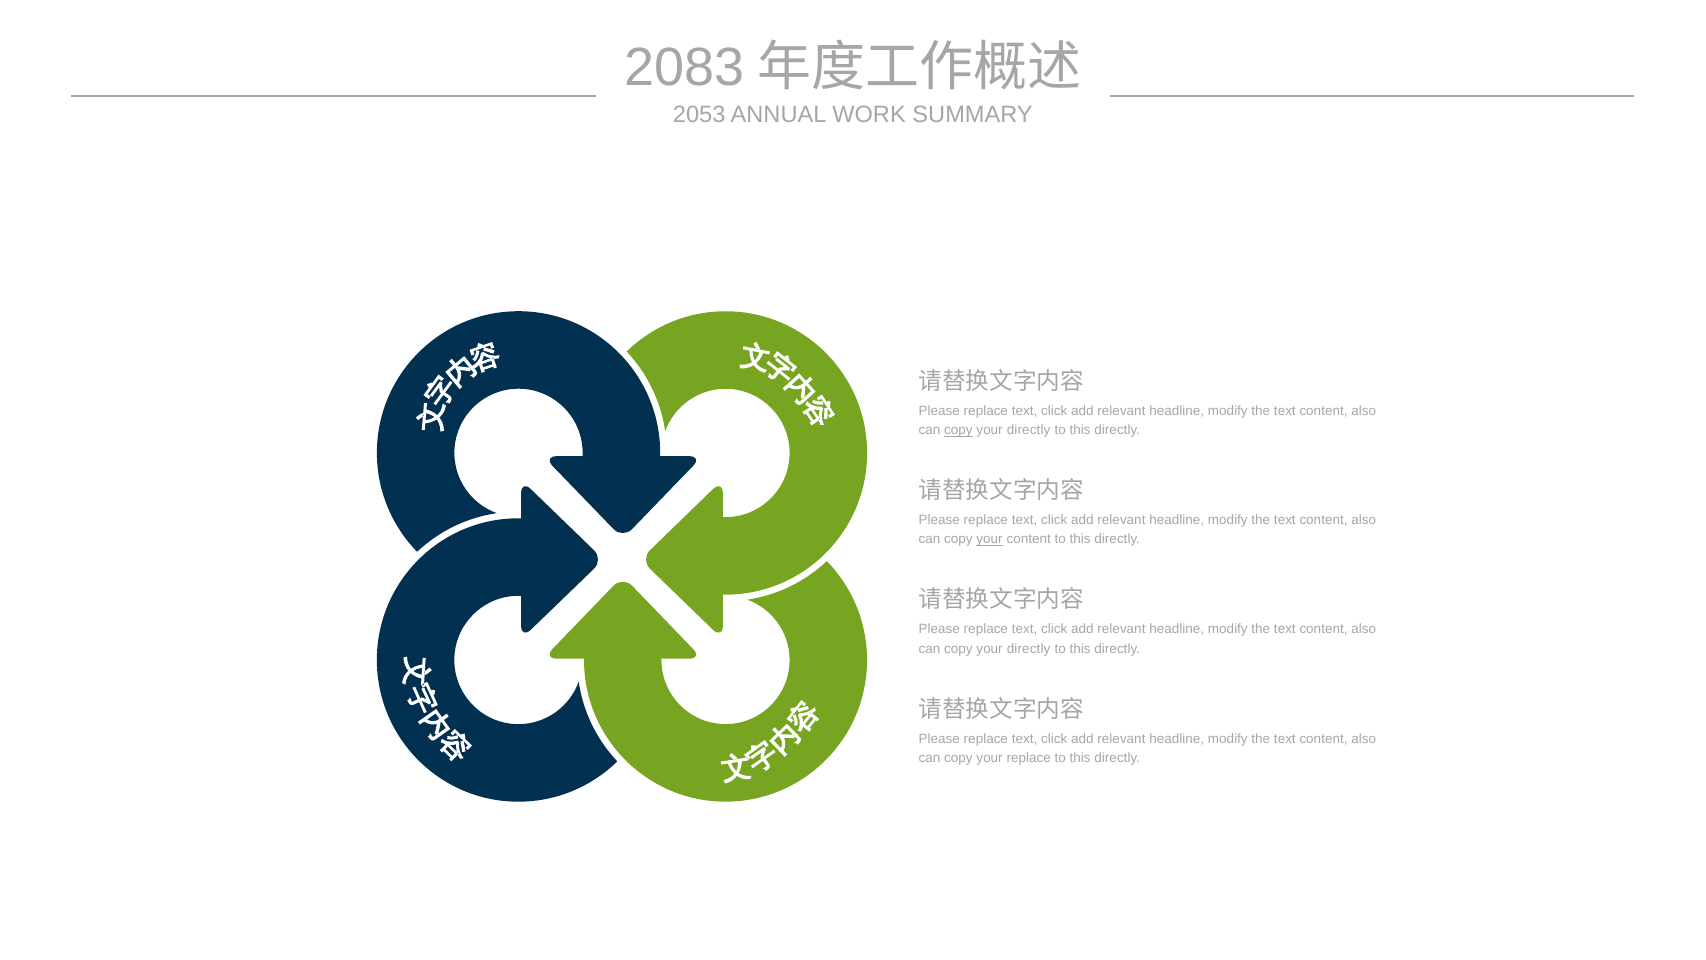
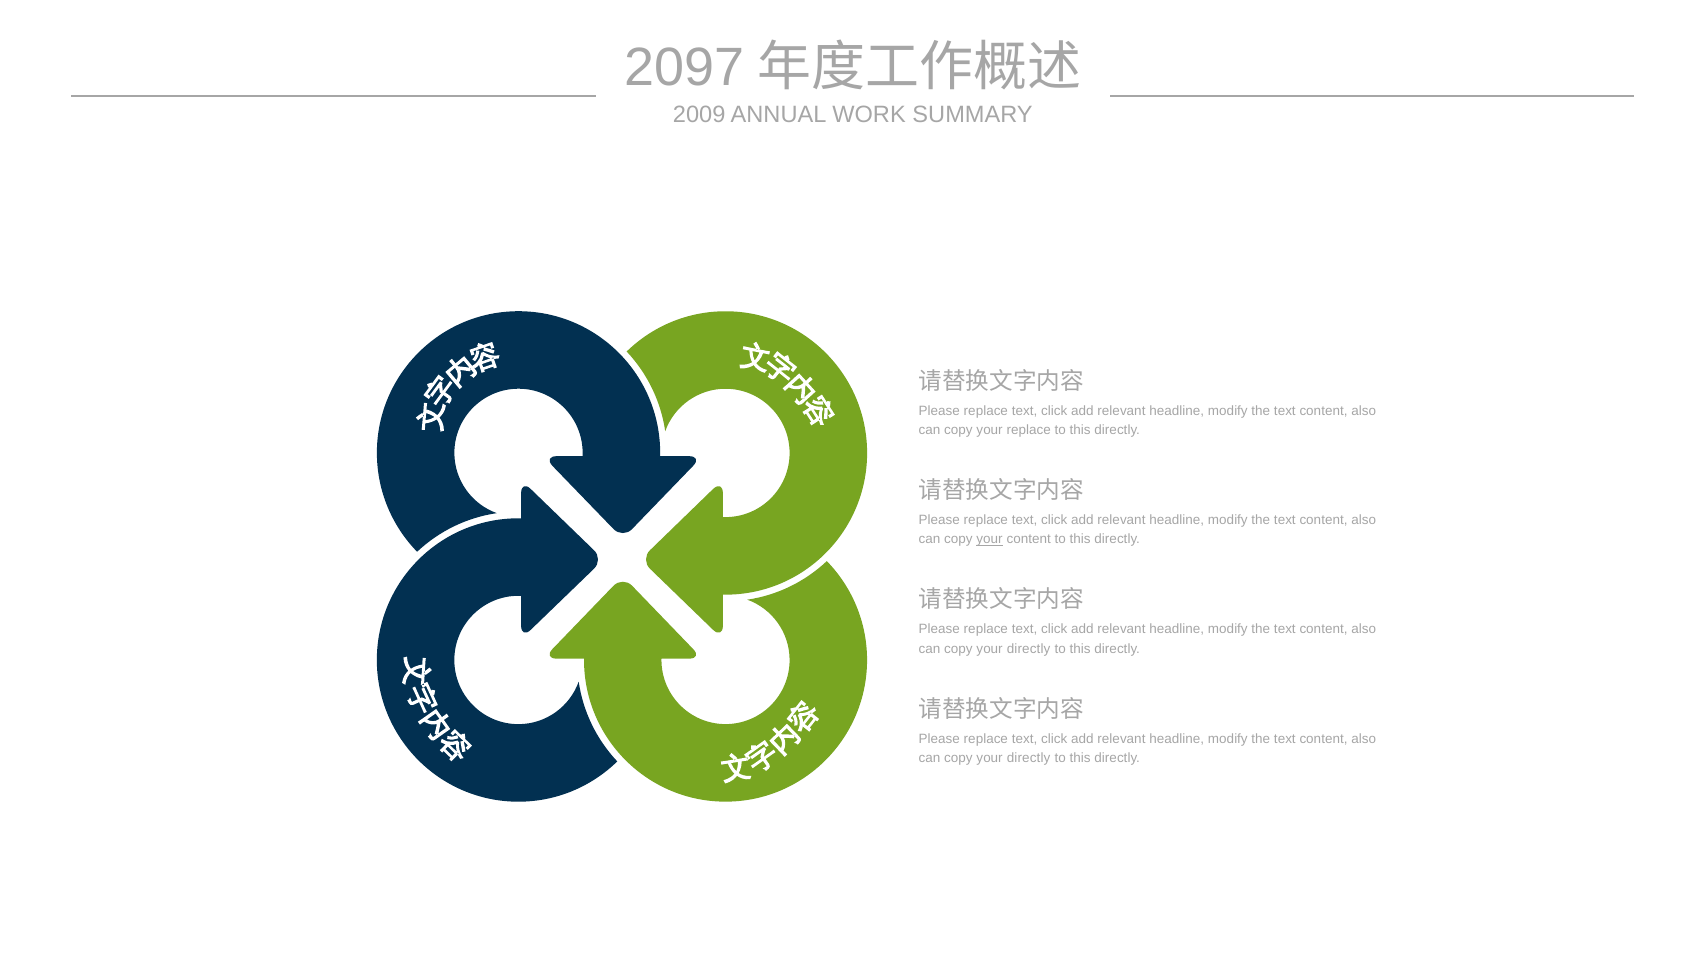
2083: 2083 -> 2097 (685, 67)
2053: 2053 -> 2009 (699, 114)
copy underline: present -> none (958, 430)
directly: directly -> replace (1029, 430)
replace: replace -> directly (1029, 758)
